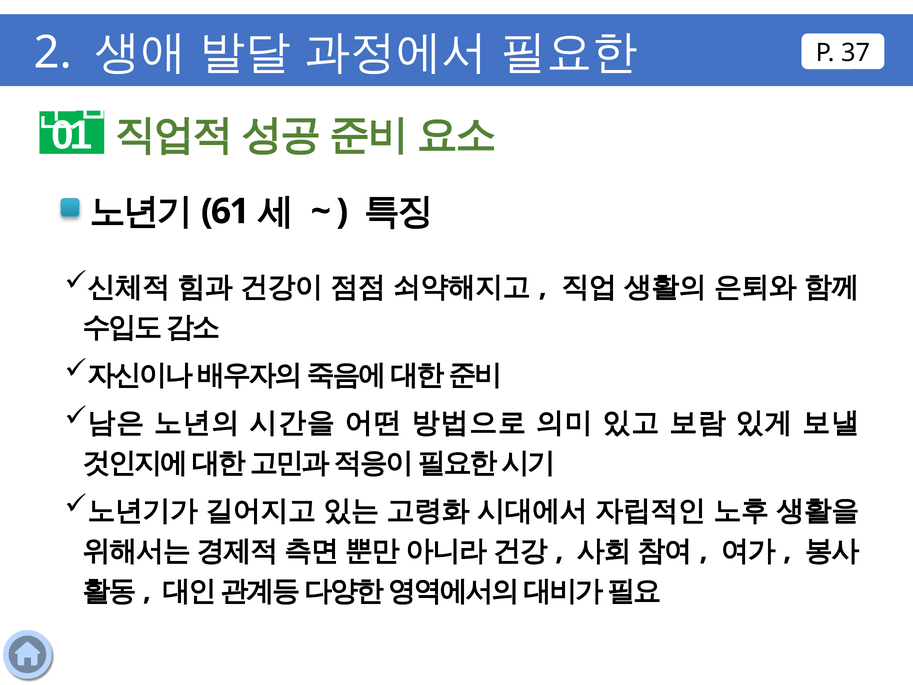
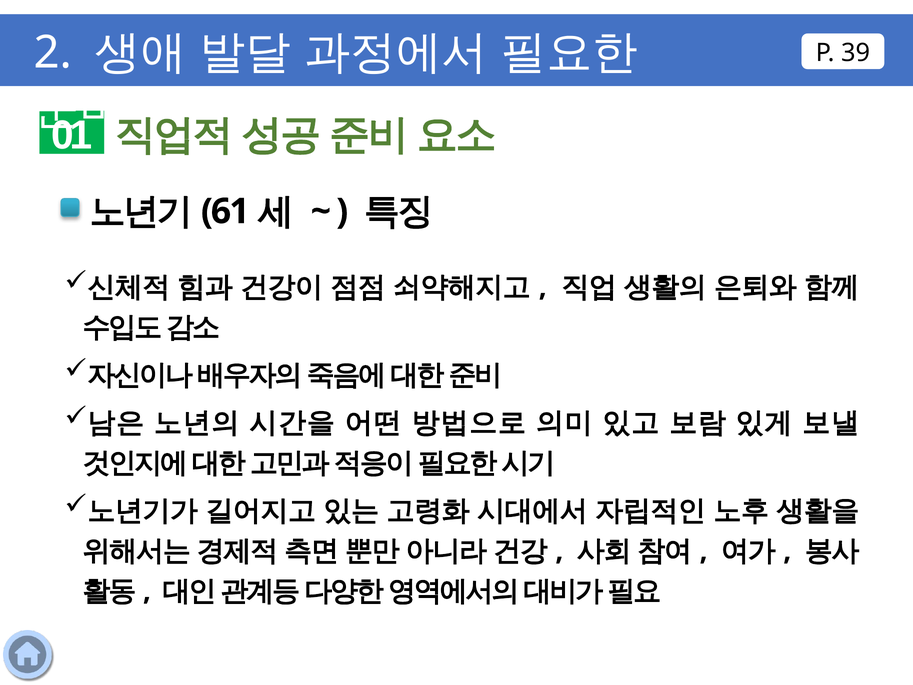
37: 37 -> 39 (856, 53)
